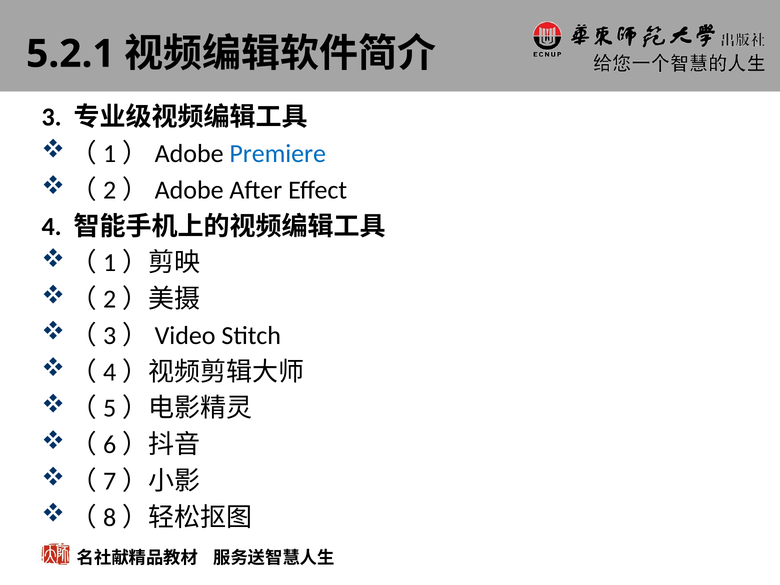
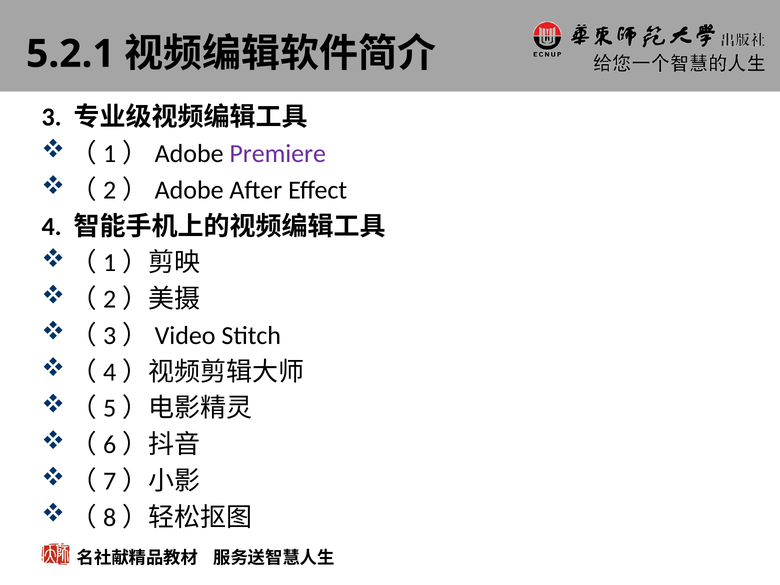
Premiere colour: blue -> purple (278, 154)
